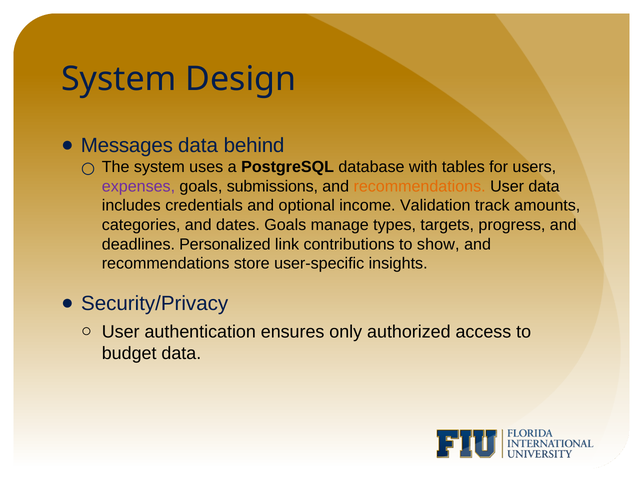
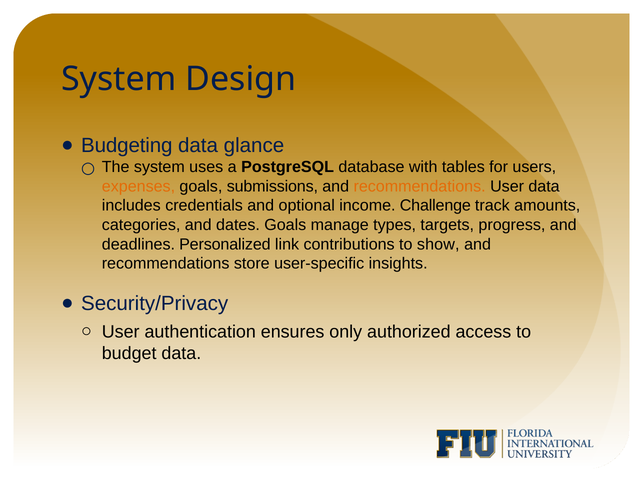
Messages: Messages -> Budgeting (127, 146)
behind: behind -> glance (254, 146)
expenses colour: purple -> orange (138, 187)
Validation: Validation -> Challenge (435, 206)
